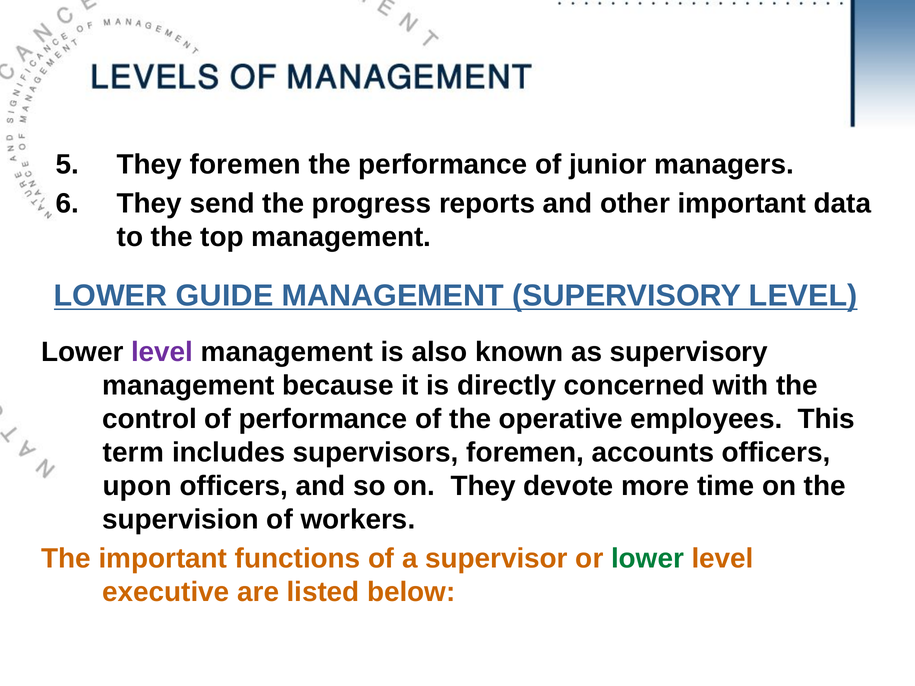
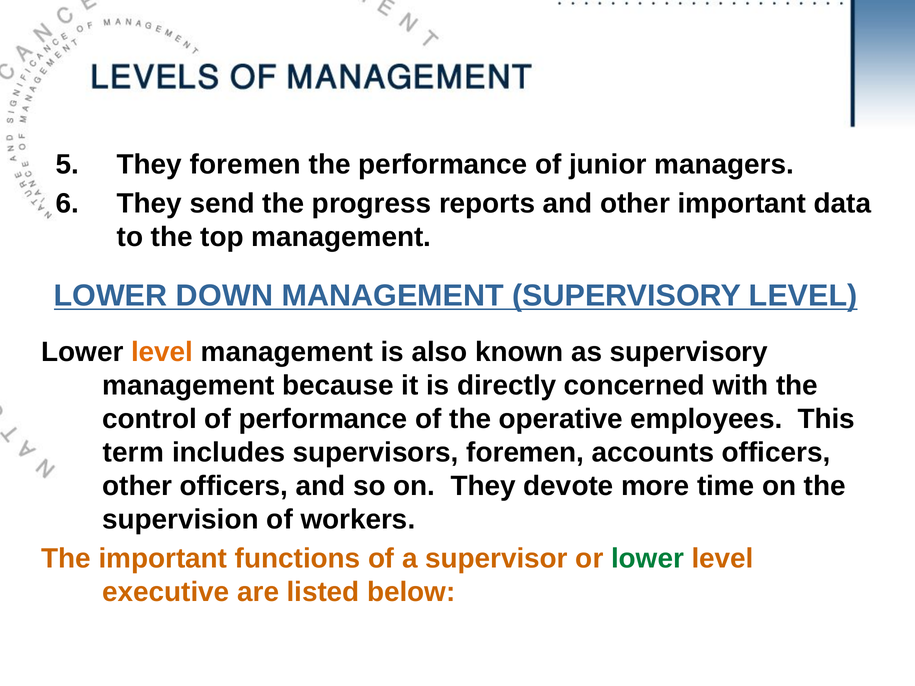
GUIDE: GUIDE -> DOWN (225, 296)
level colour: purple -> orange (162, 352)
upon: upon -> other (137, 486)
